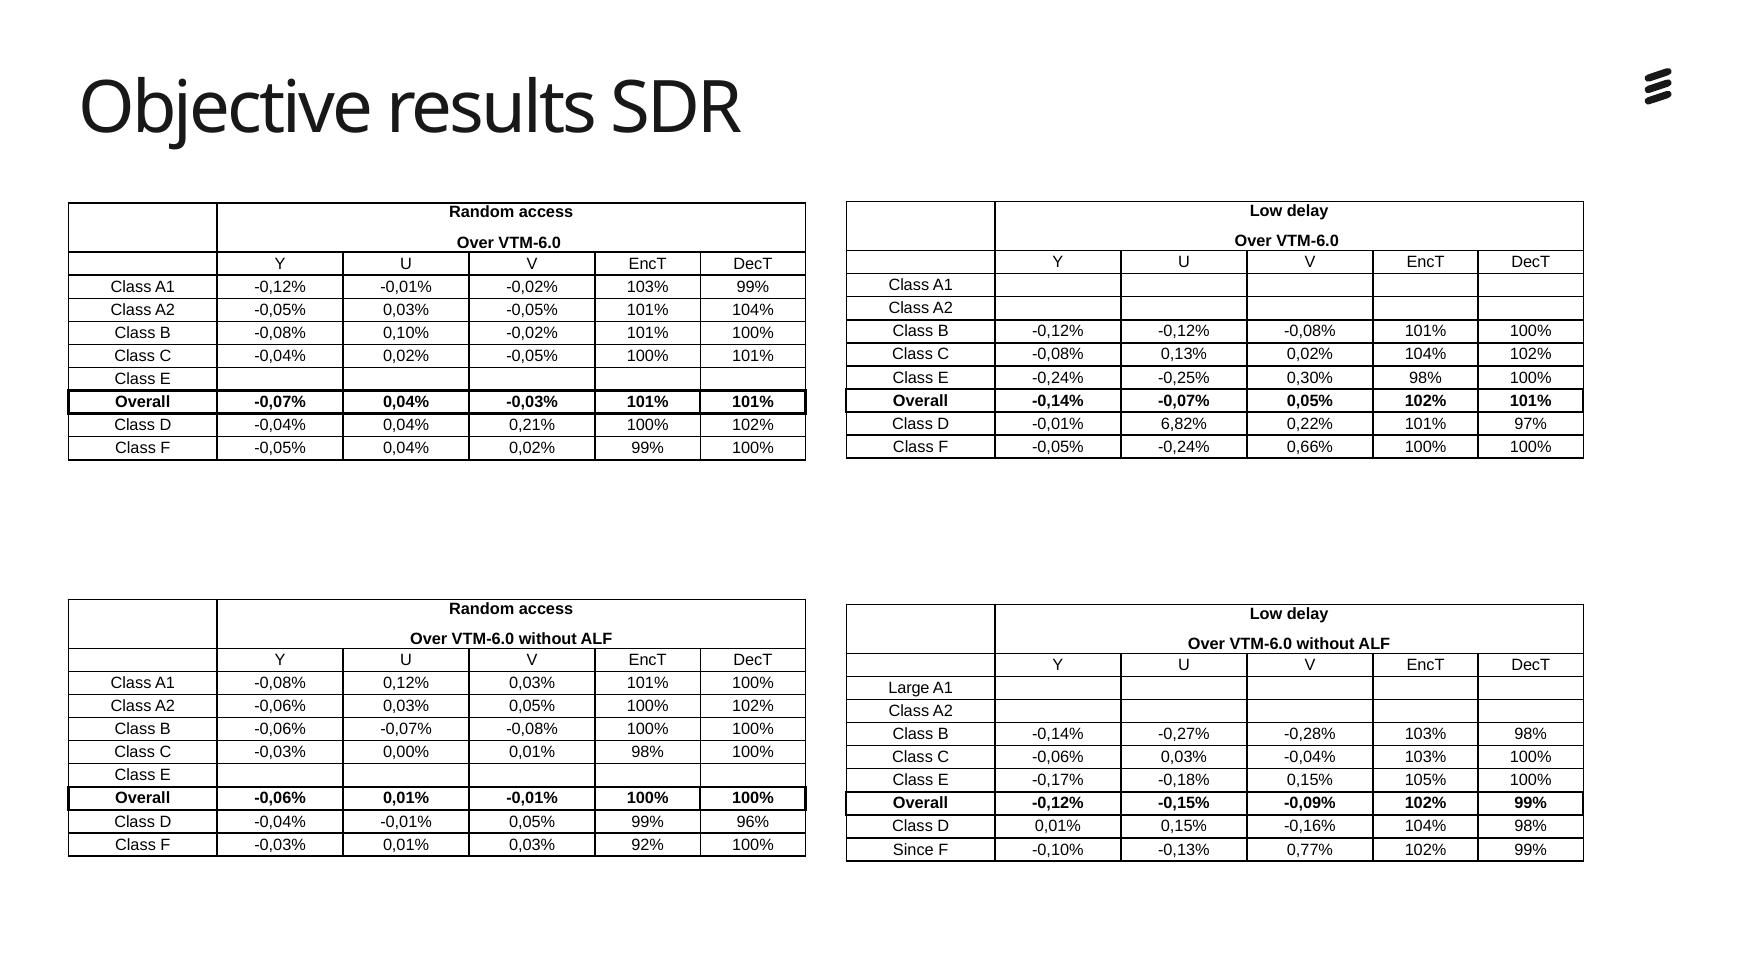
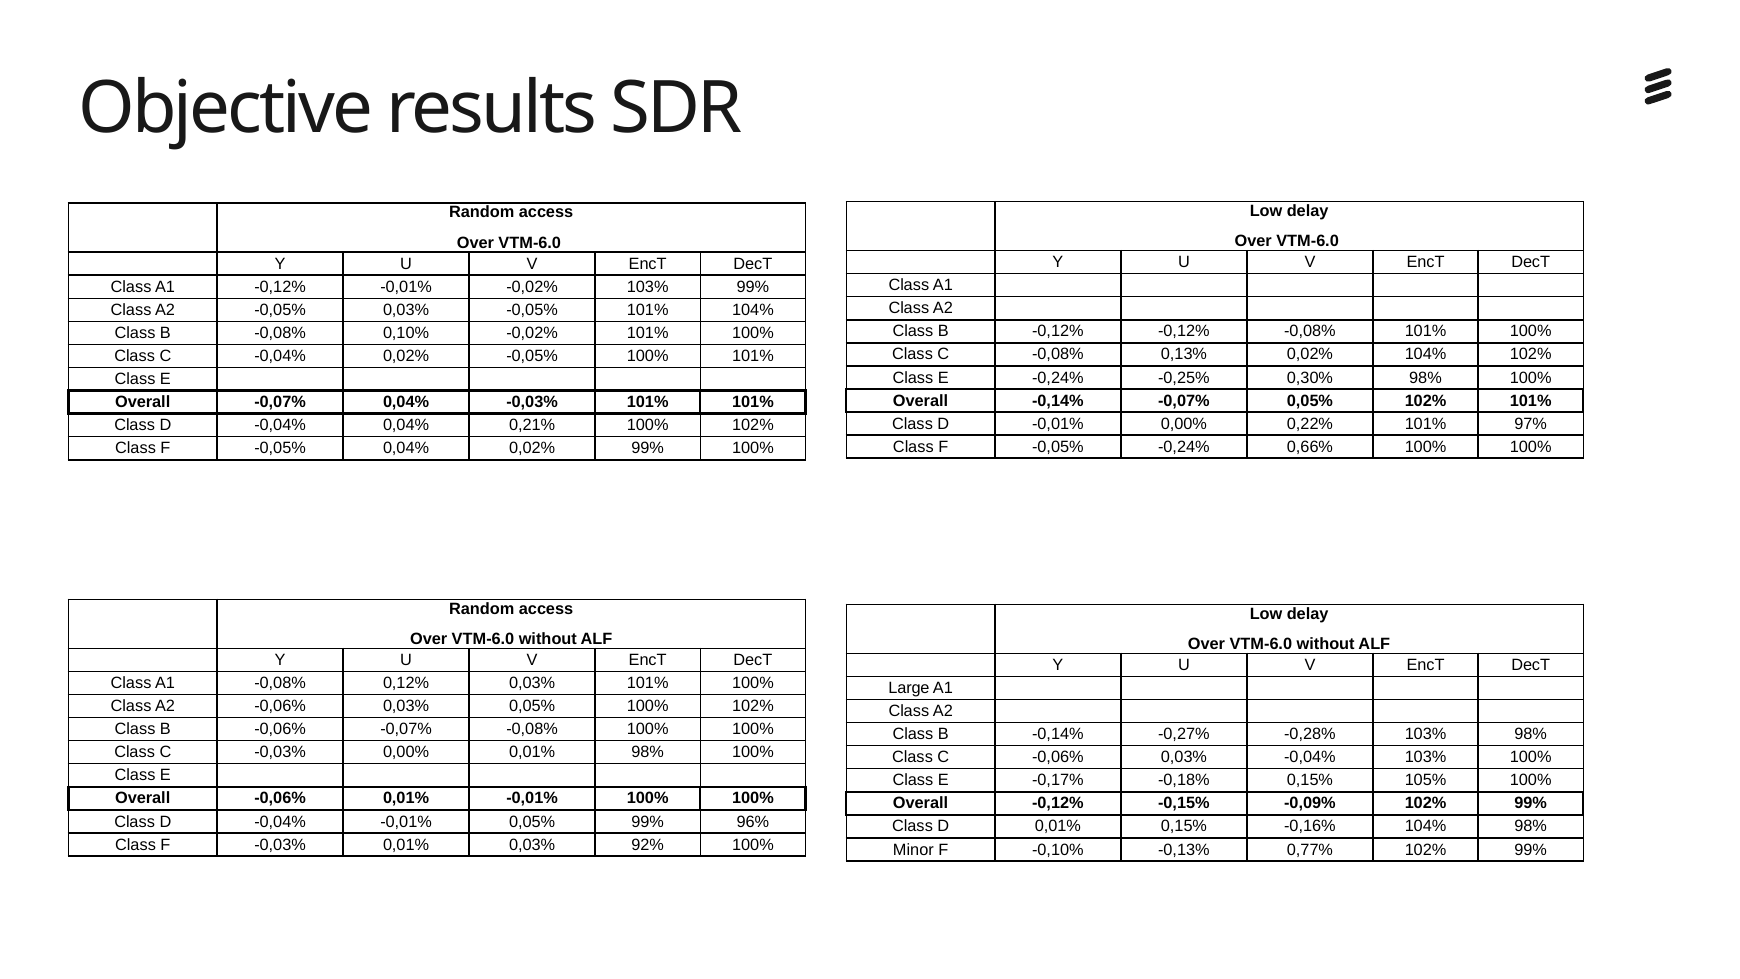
-0,01% 6,82%: 6,82% -> 0,00% (1184, 424)
Since: Since -> Minor (913, 849)
